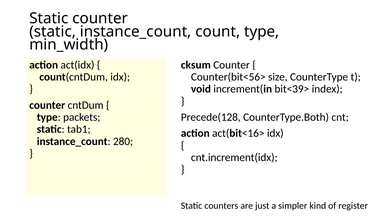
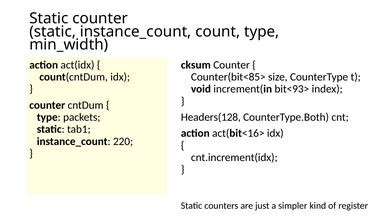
Counter(bit<56>: Counter(bit<56> -> Counter(bit<85> (228, 77)
bit<39>: bit<39> -> bit<93> (292, 89)
Precede(128: Precede(128 -> Headers(128 (211, 117)
280: 280 -> 220 (123, 141)
